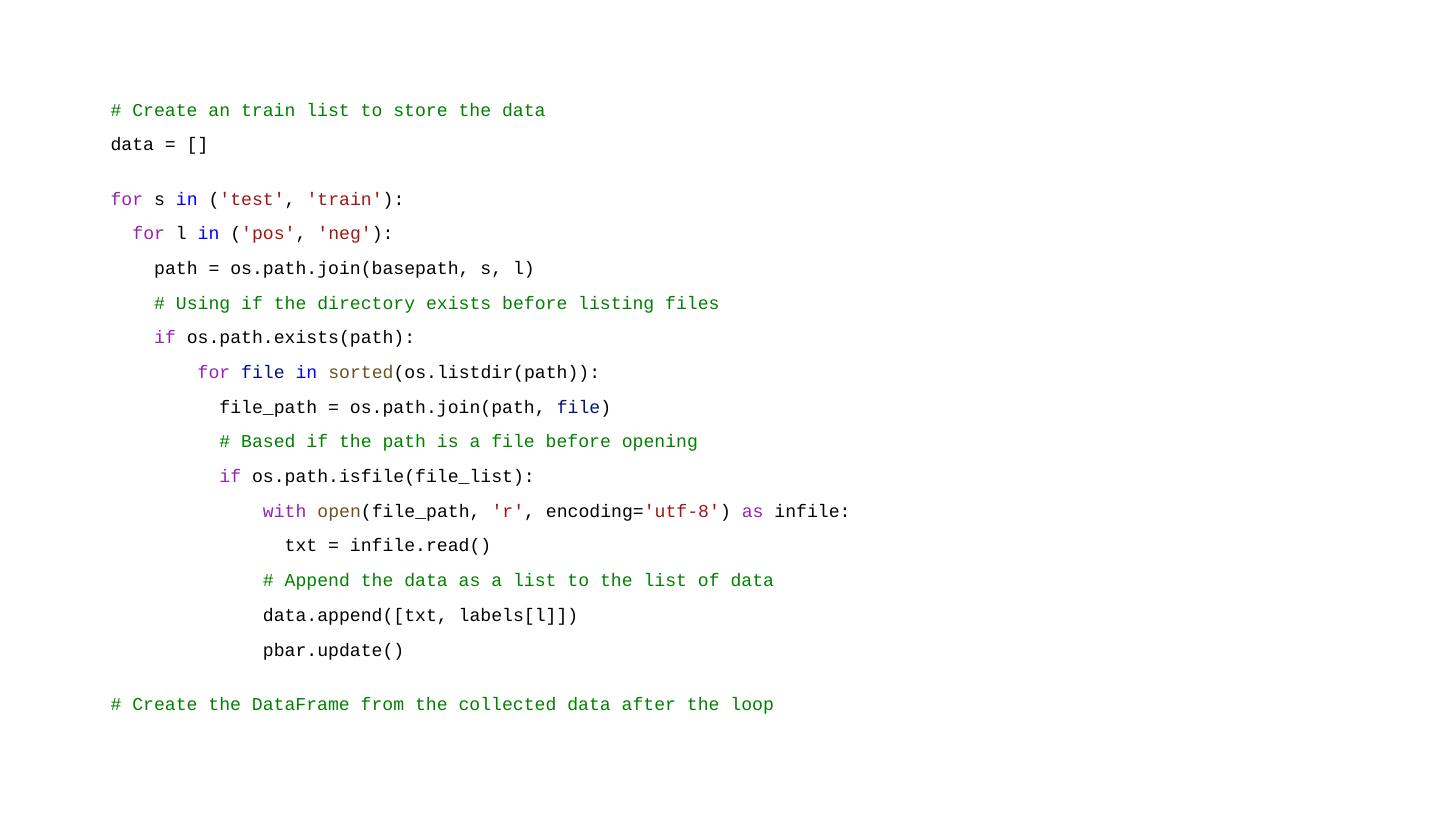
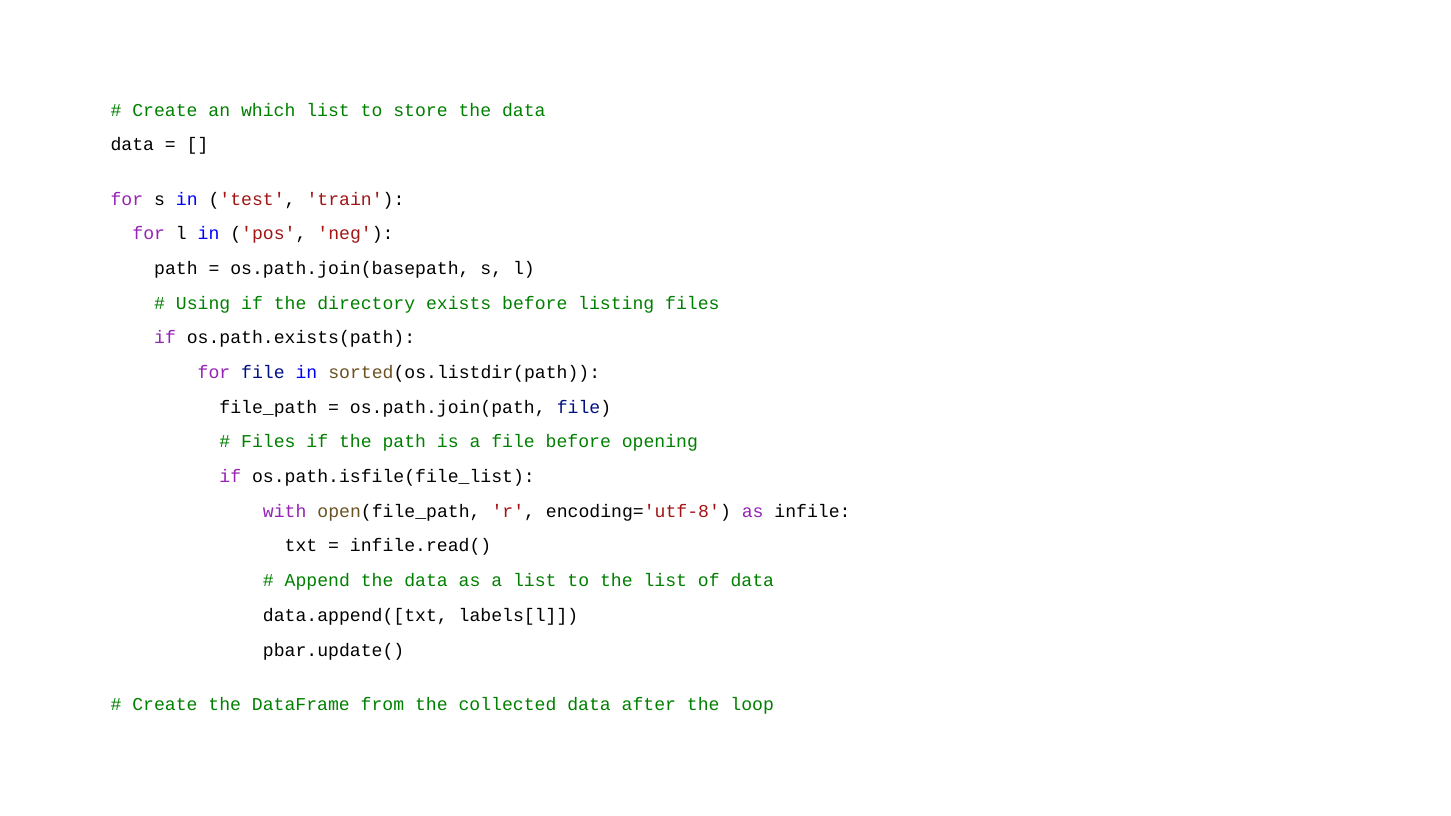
an train: train -> which (268, 110)
Based: Based -> Files (268, 442)
